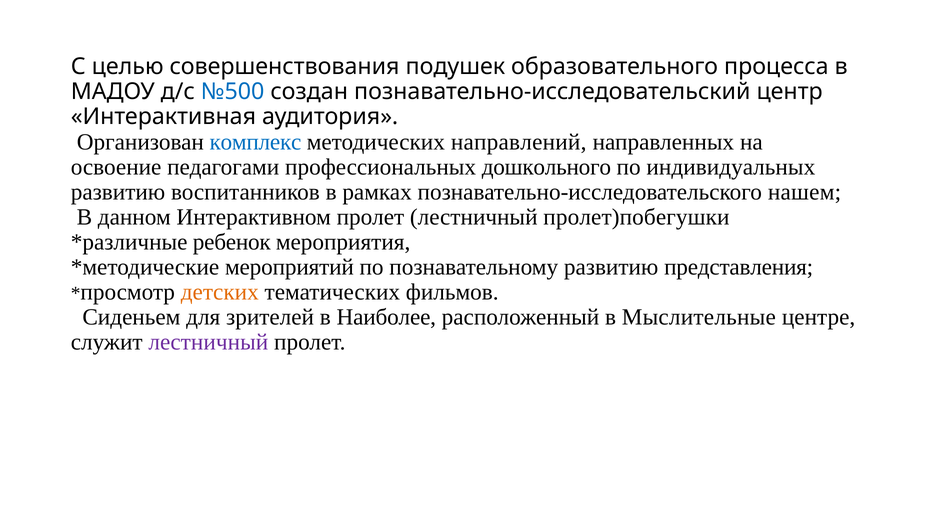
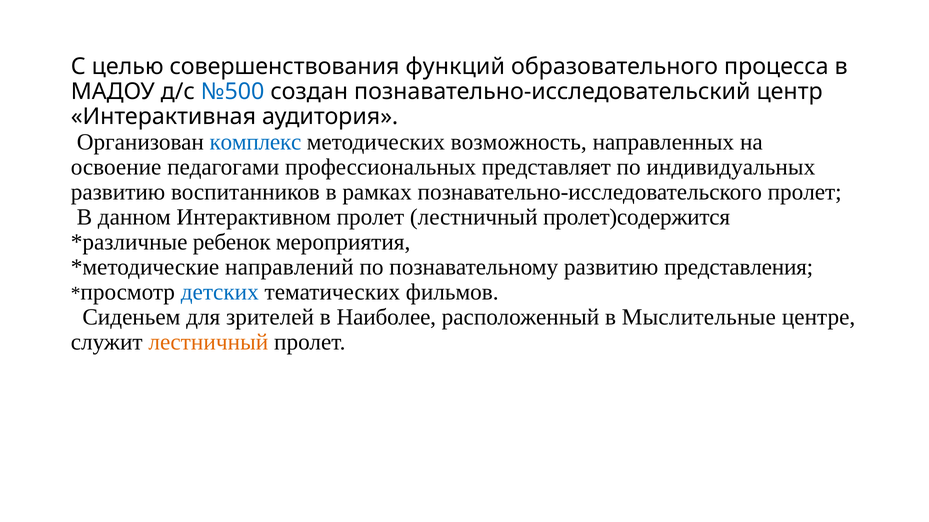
подушек: подушек -> функций (455, 67)
направлений: направлений -> возможность (519, 142)
дошкольного: дошкольного -> представляет (546, 167)
познавательно-исследовательского нашем: нашем -> пролет (805, 192)
пролет)побегушки: пролет)побегушки -> пролет)содержится (637, 217)
мероприятий: мероприятий -> направлений (289, 267)
детских colour: orange -> blue (220, 292)
лестничный colour: purple -> orange (208, 343)
